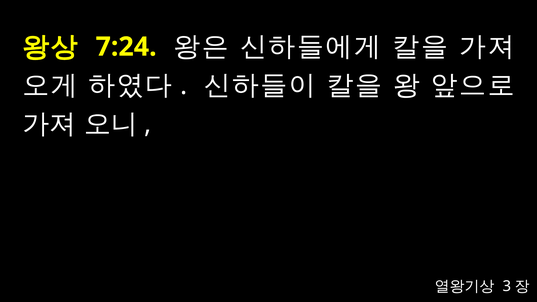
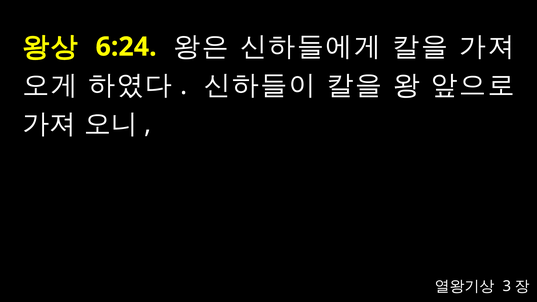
7:24: 7:24 -> 6:24 (126, 47)
